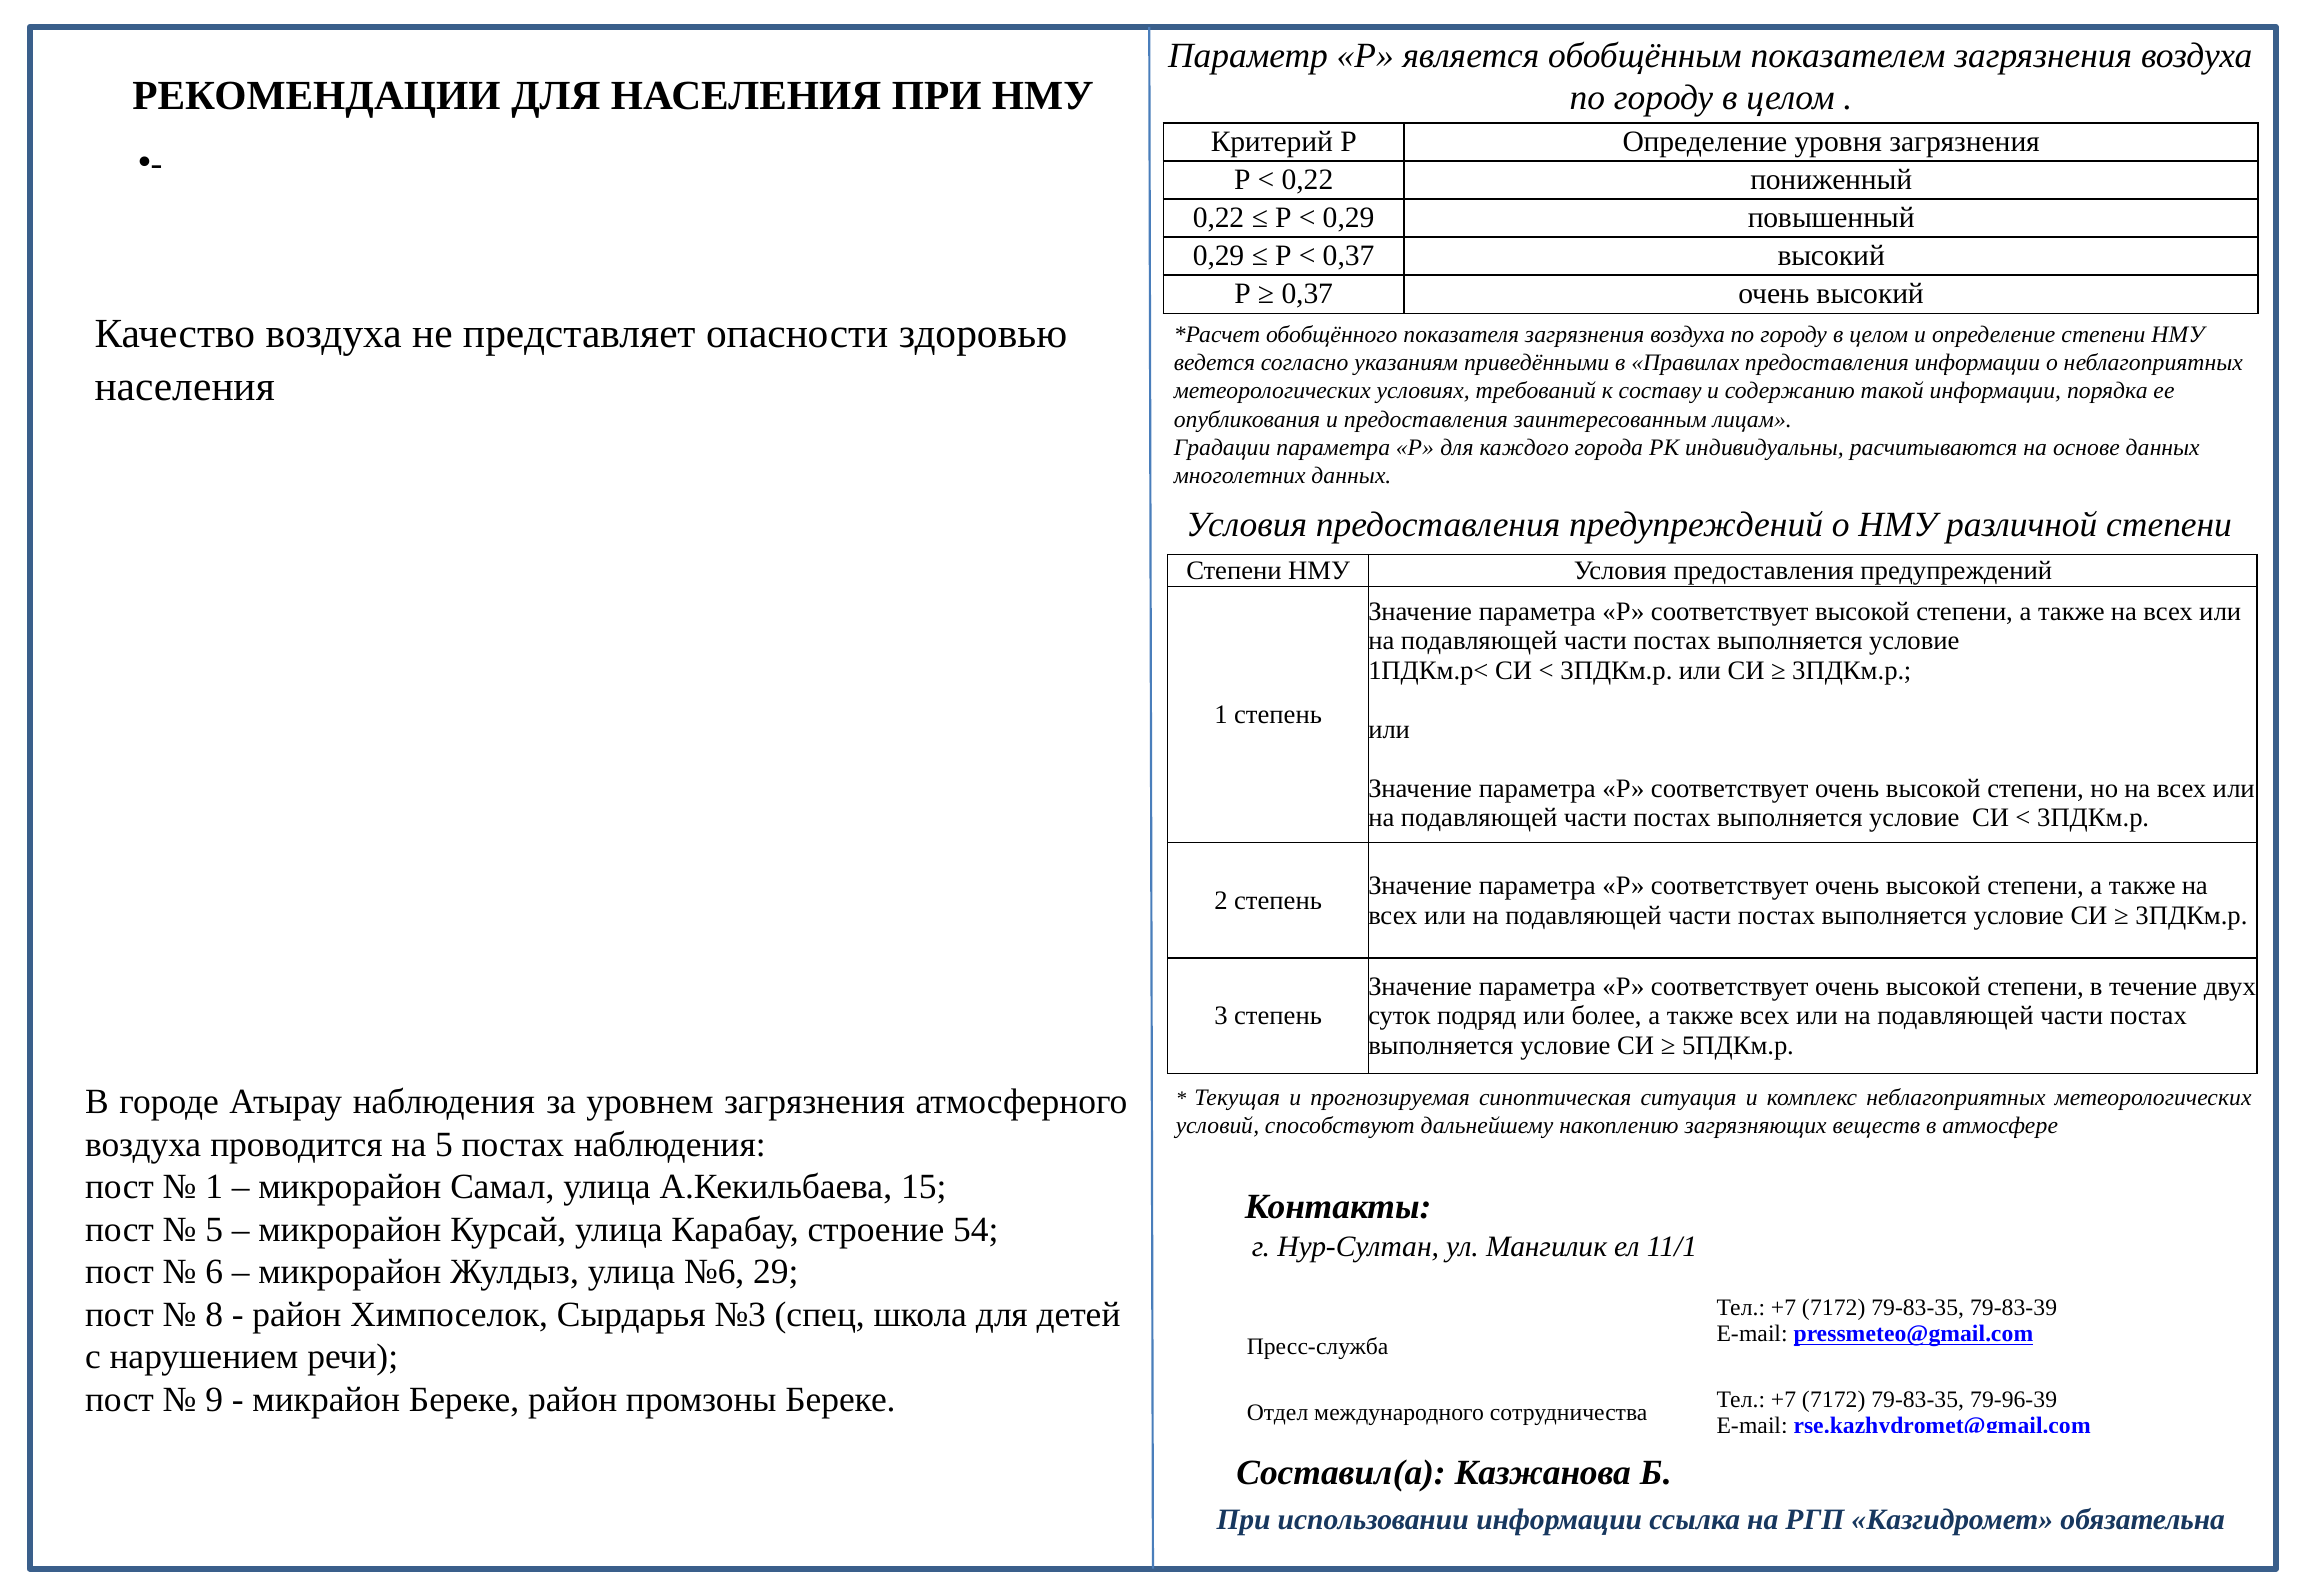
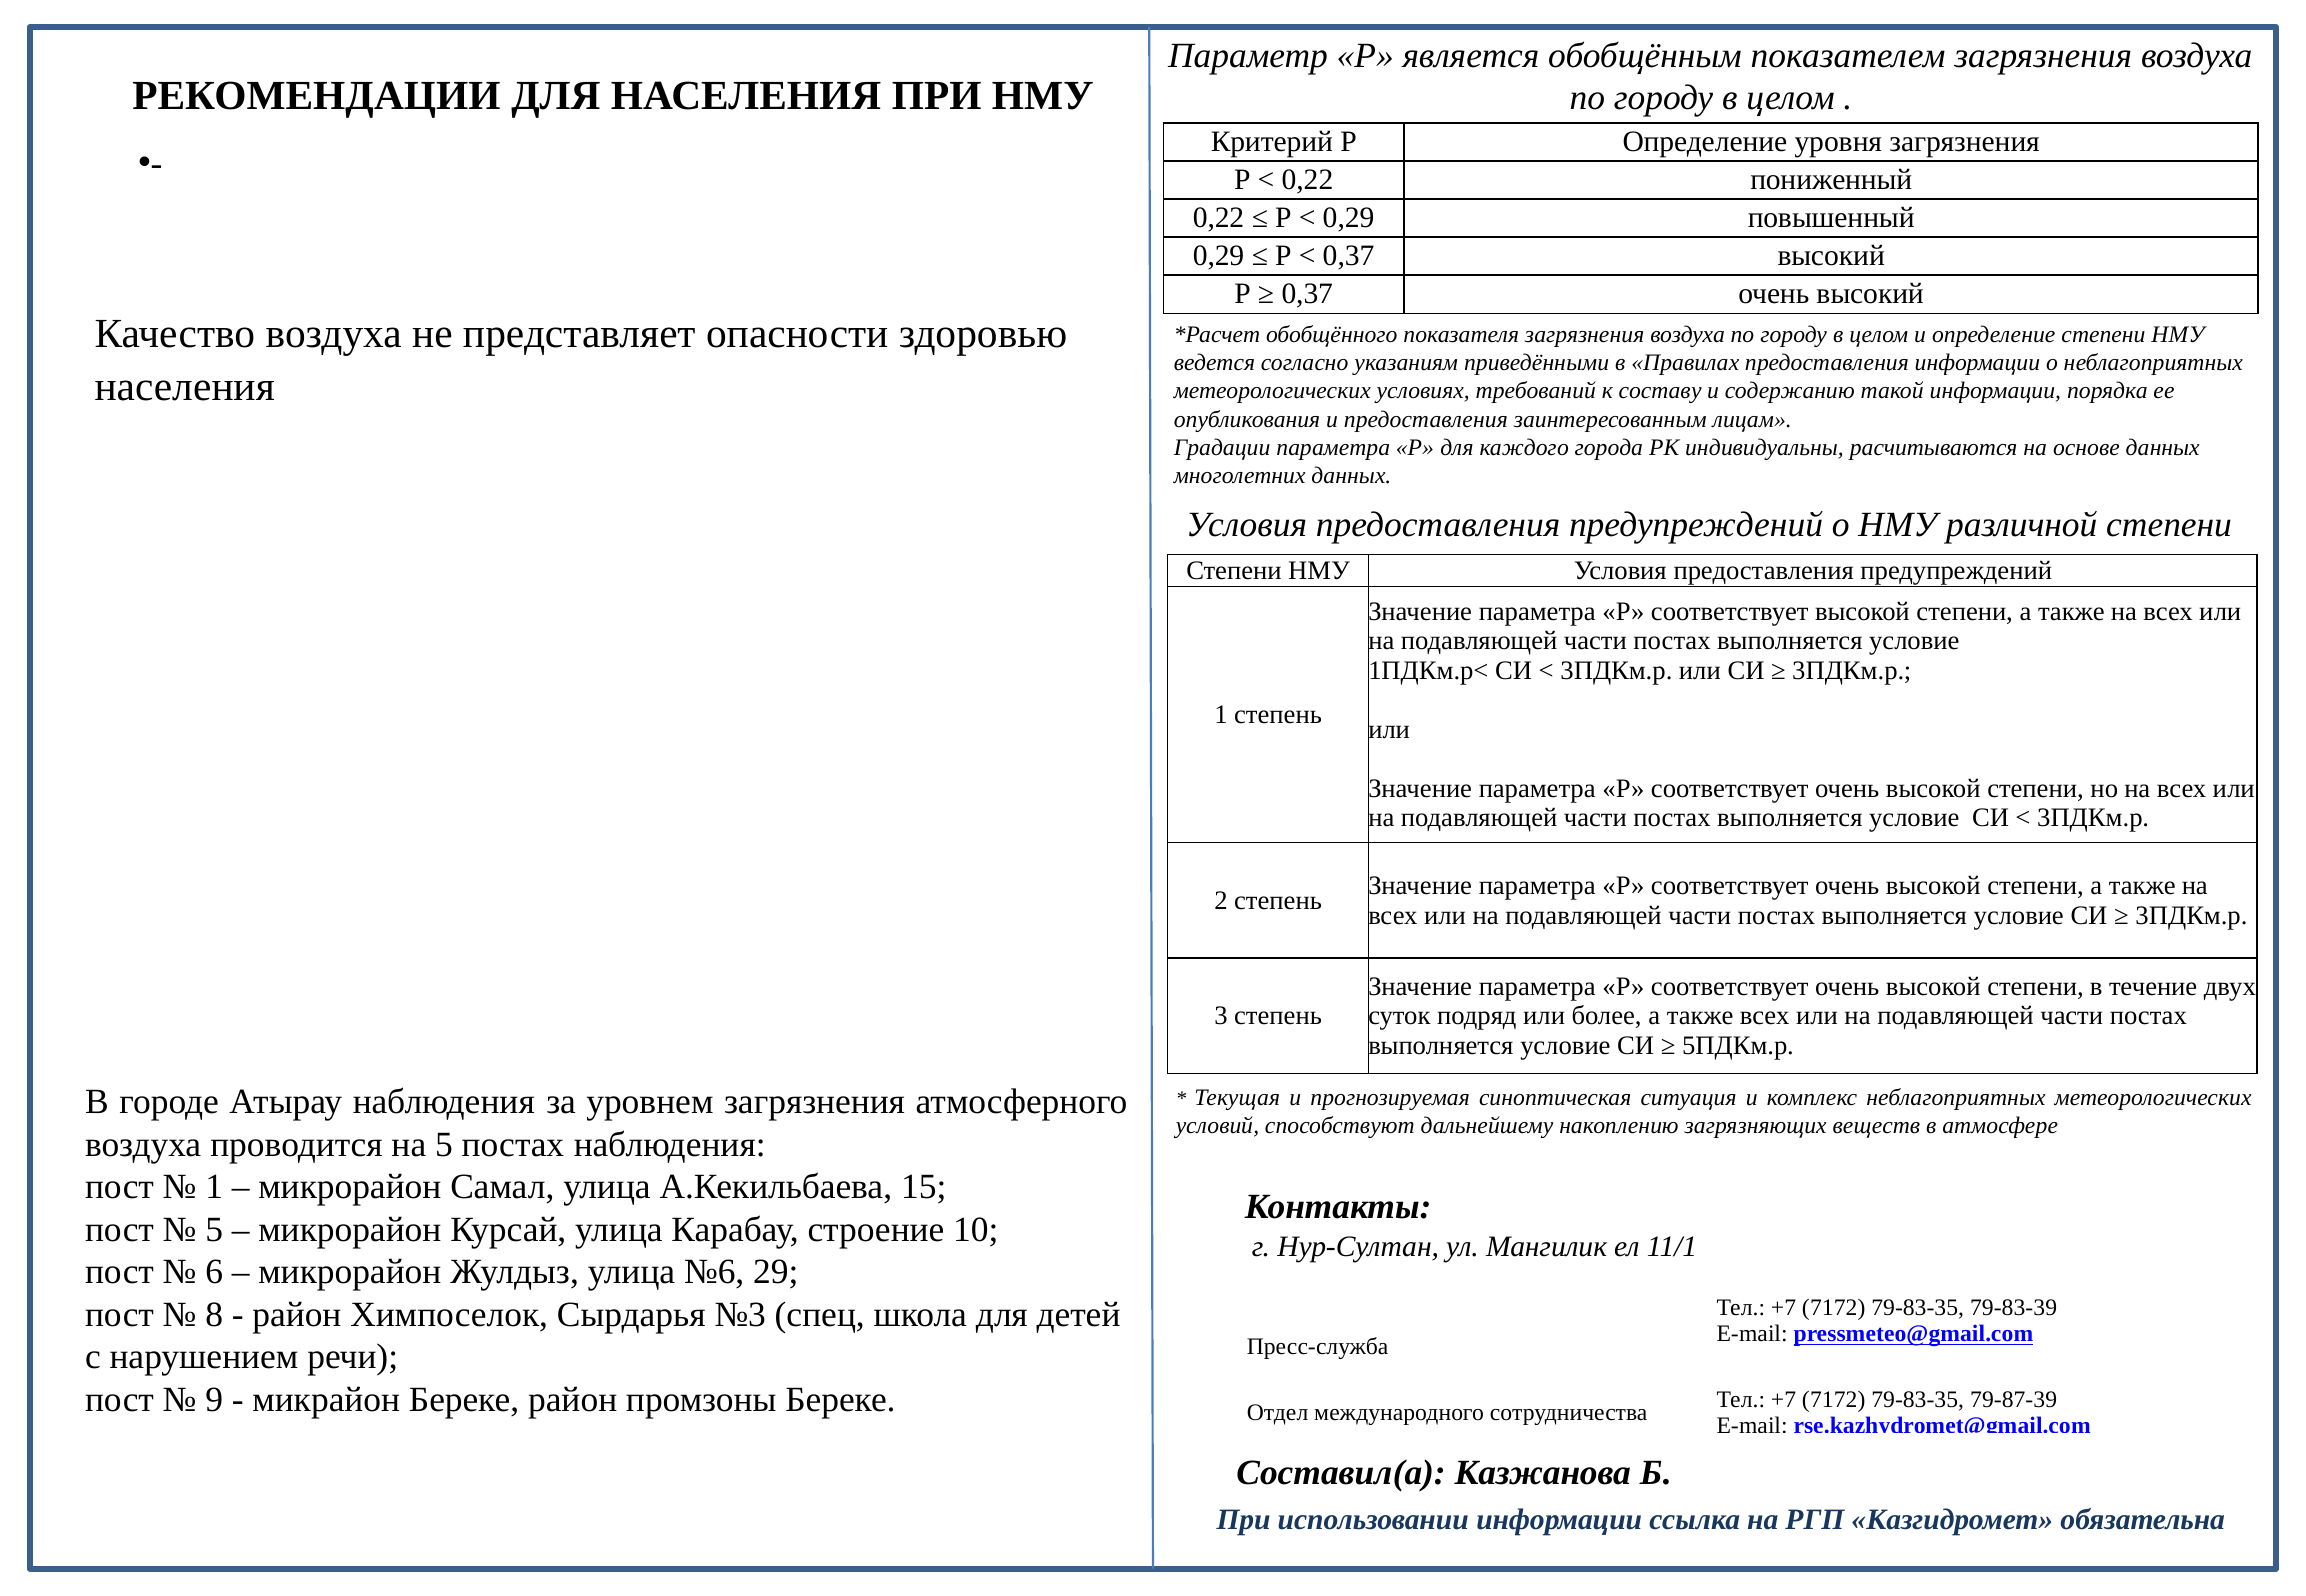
54: 54 -> 10 (976, 1230)
79-96-39: 79-96-39 -> 79-87-39 (2014, 1400)
